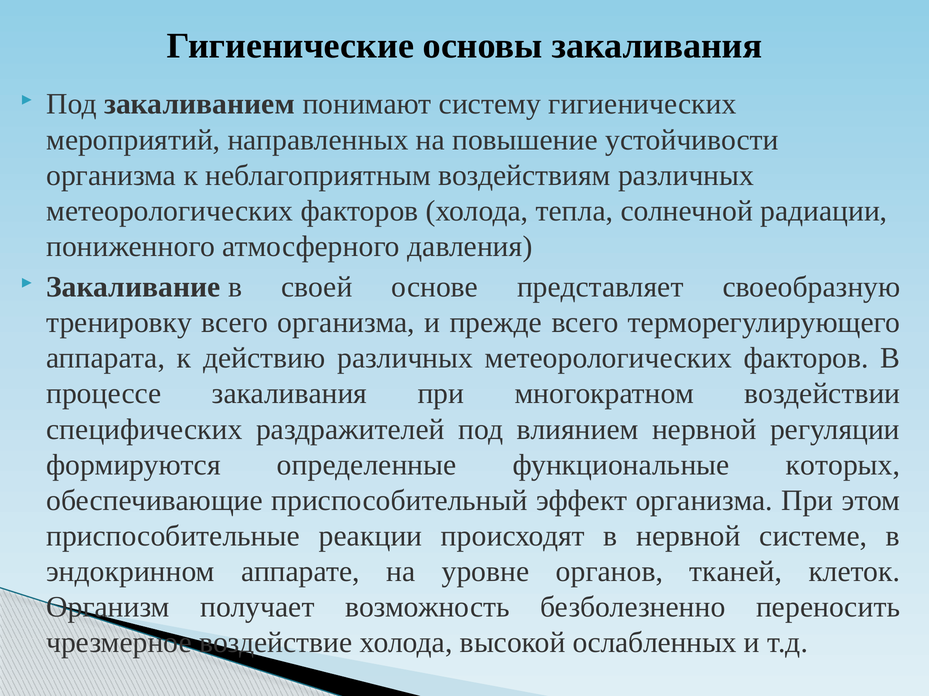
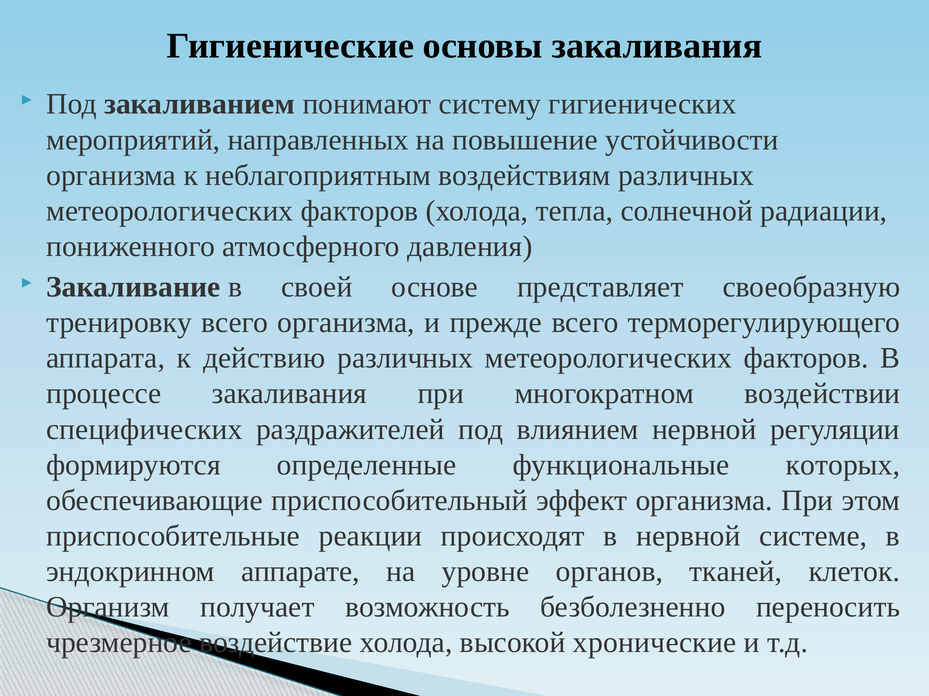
ослабленных: ослабленных -> хронические (655, 643)
